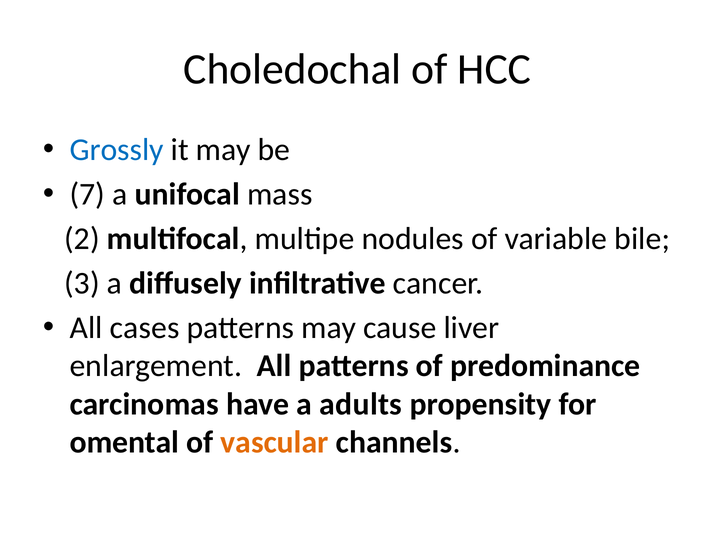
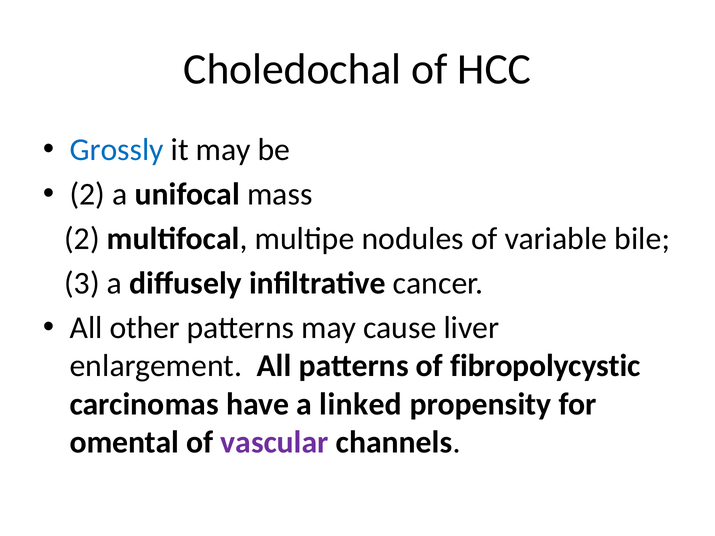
7: 7 -> 2 (87, 194)
cases: cases -> other (145, 328)
predominance: predominance -> fibropolycystic (545, 366)
adults: adults -> linked (361, 404)
vascular colour: orange -> purple (275, 442)
